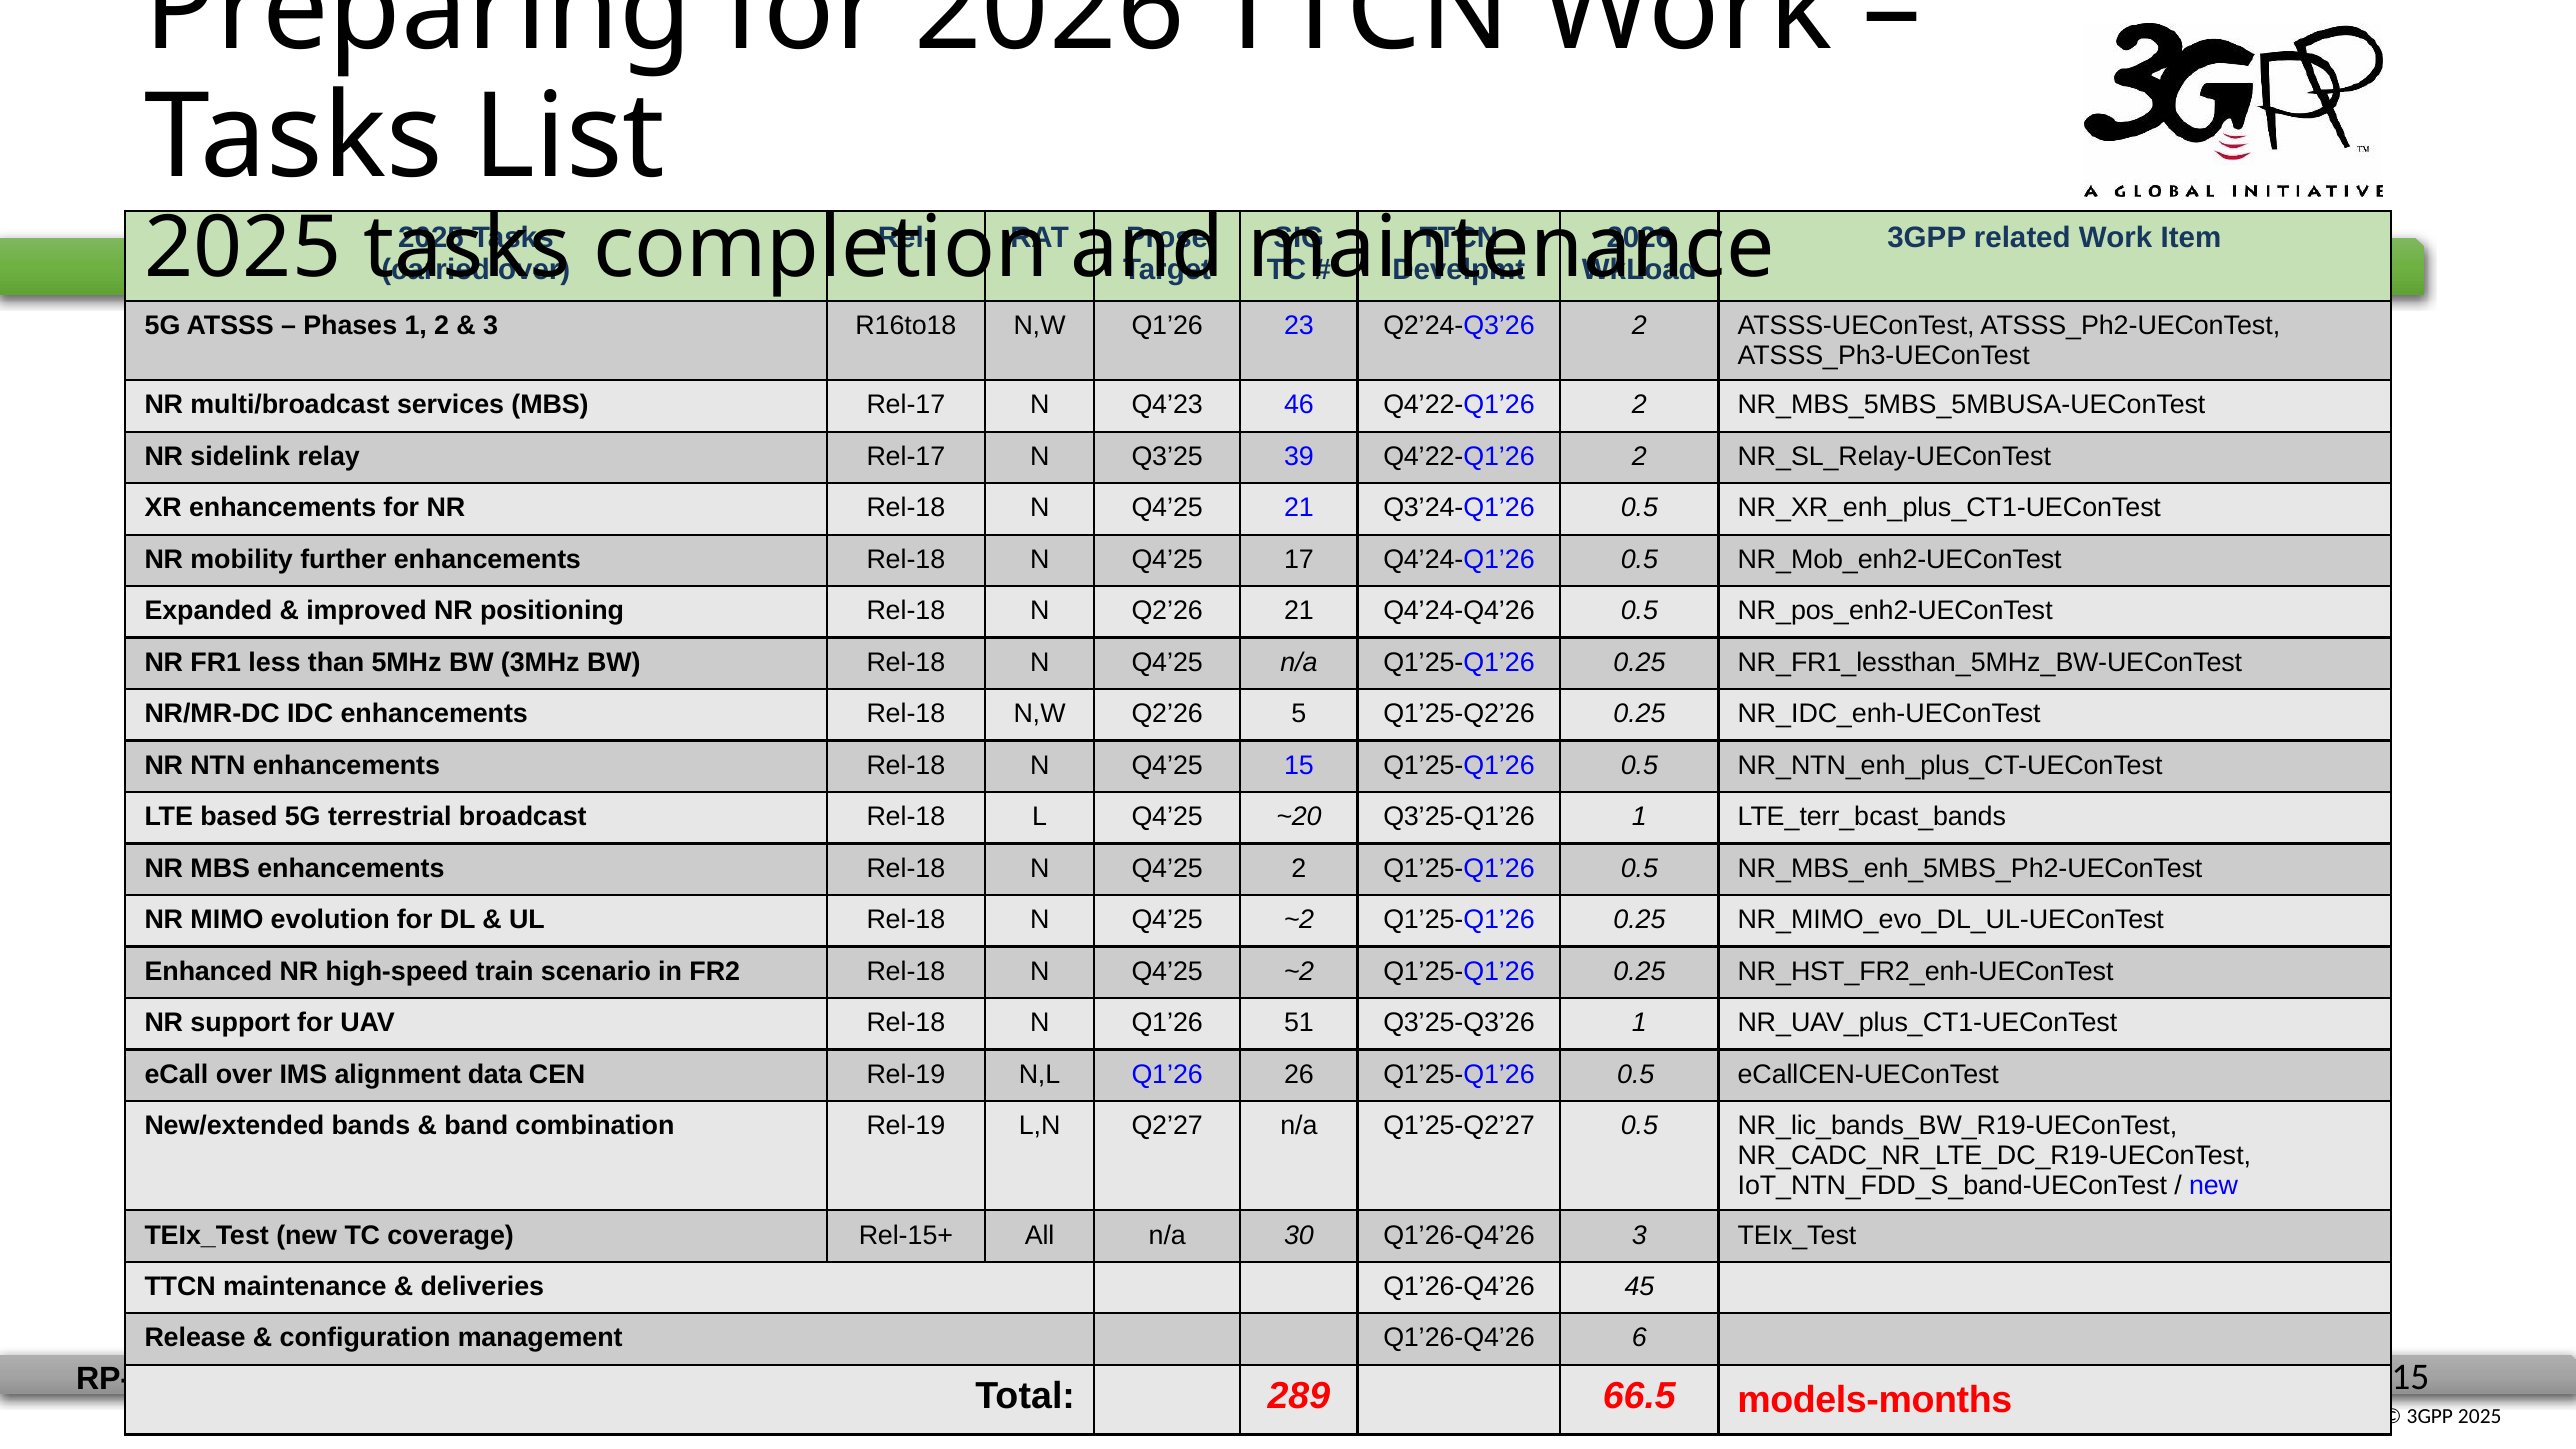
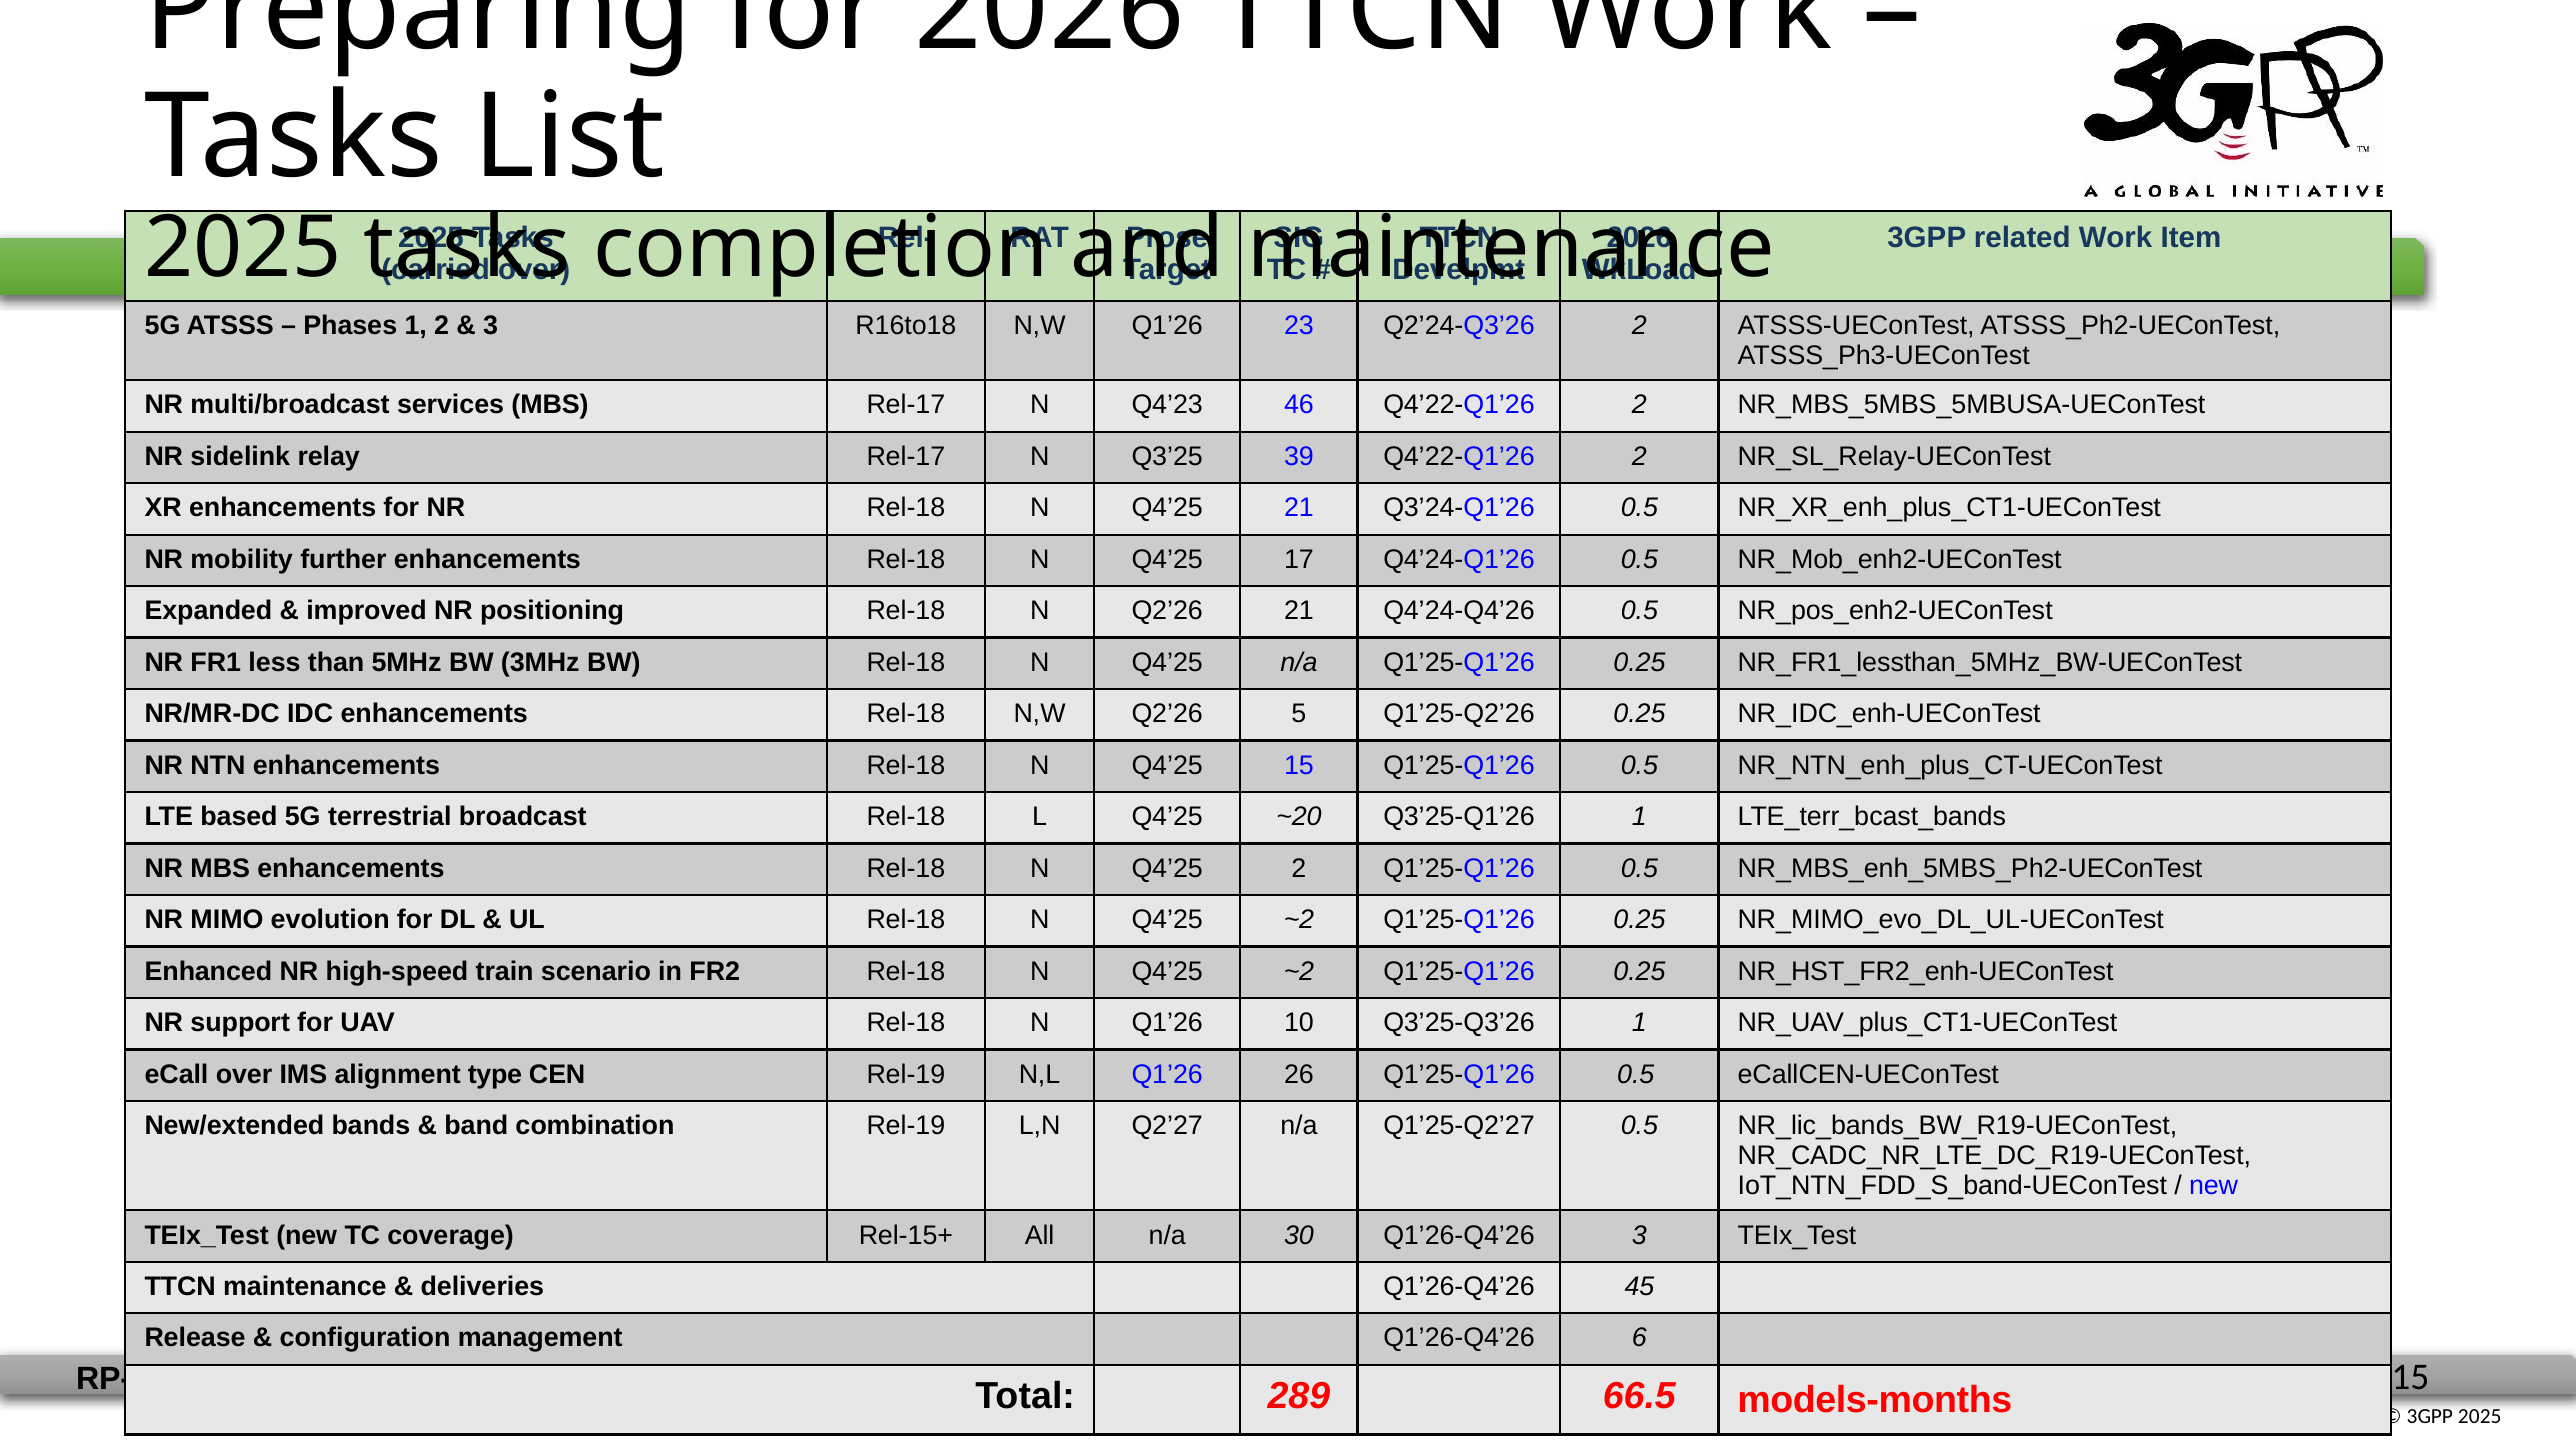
51: 51 -> 10 (1299, 1023)
data: data -> type (495, 1074)
